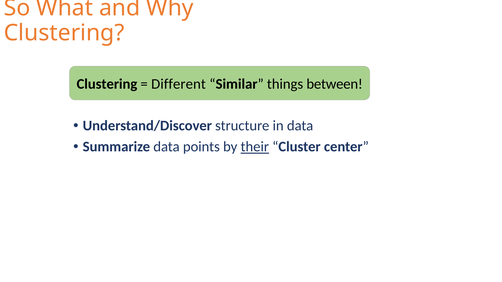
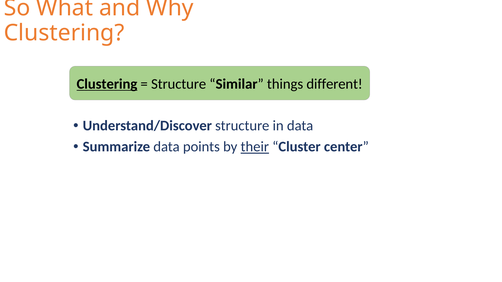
Clustering underline: none -> present (107, 84)
Different: Different -> Structure (179, 84)
between: between -> different (335, 84)
